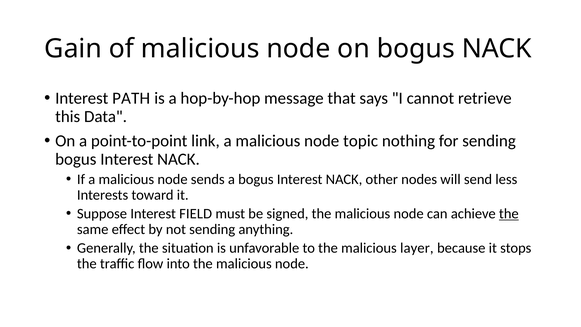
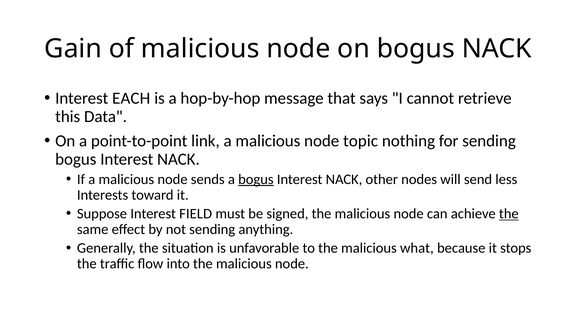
PATH: PATH -> EACH (131, 98)
bogus underline: none -> present (256, 179)
layer: layer -> what (417, 248)
